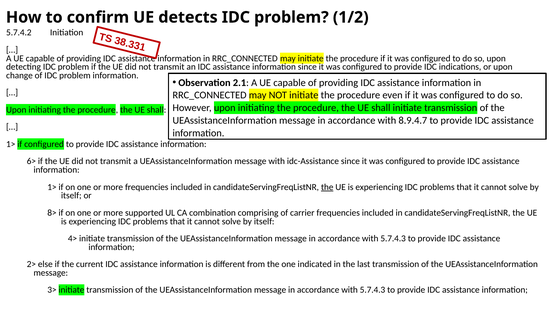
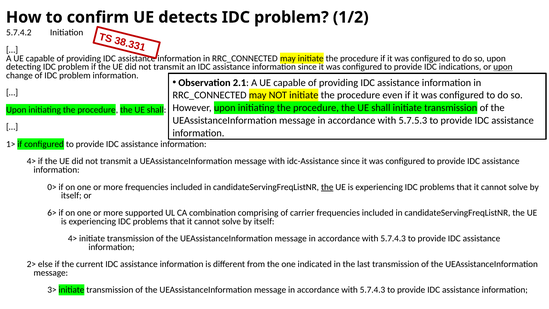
upon underline: none -> present (503, 67)
8.9.4.7: 8.9.4.7 -> 5.7.5.3 (413, 120)
6>: 6> -> 4> (31, 161)
1>: 1> -> 0> (52, 187)
8>: 8> -> 6> (52, 213)
